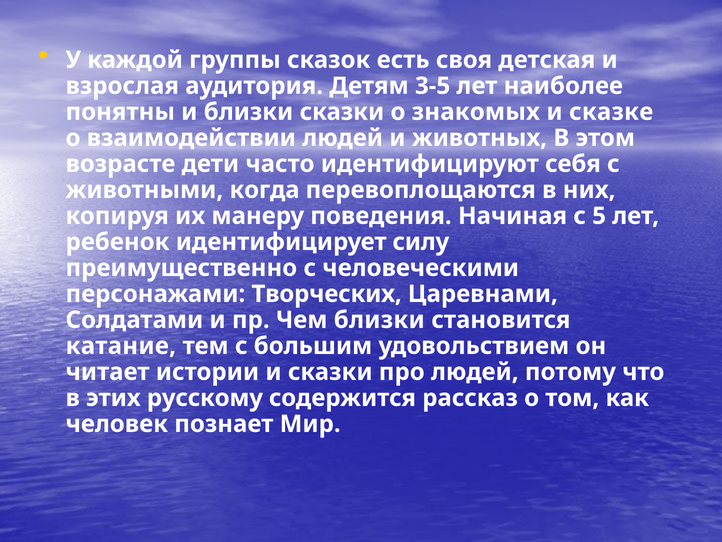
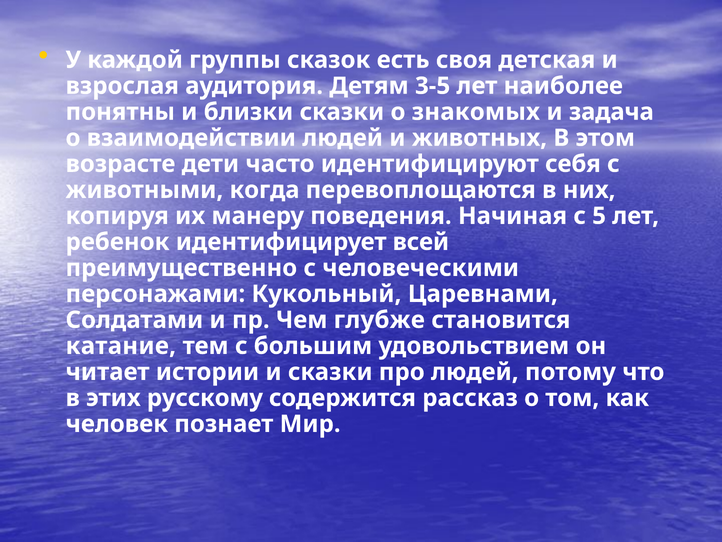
сказке: сказке -> задача (611, 112)
силу: силу -> всей (421, 242)
Творческих: Творческих -> Кукольный (326, 294)
Чем близки: близки -> глубже (379, 320)
